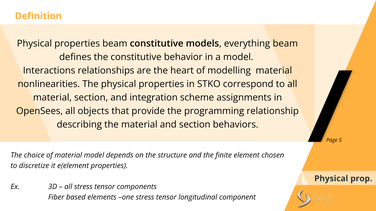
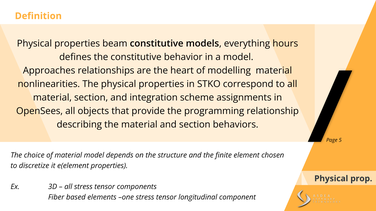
everything beam: beam -> hours (285, 44)
Interactions: Interactions -> Approaches (49, 71)
